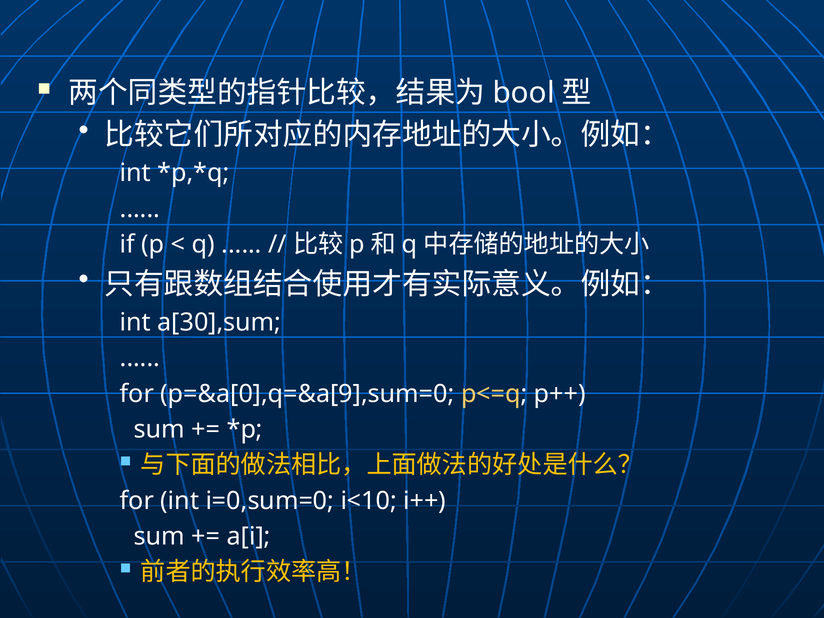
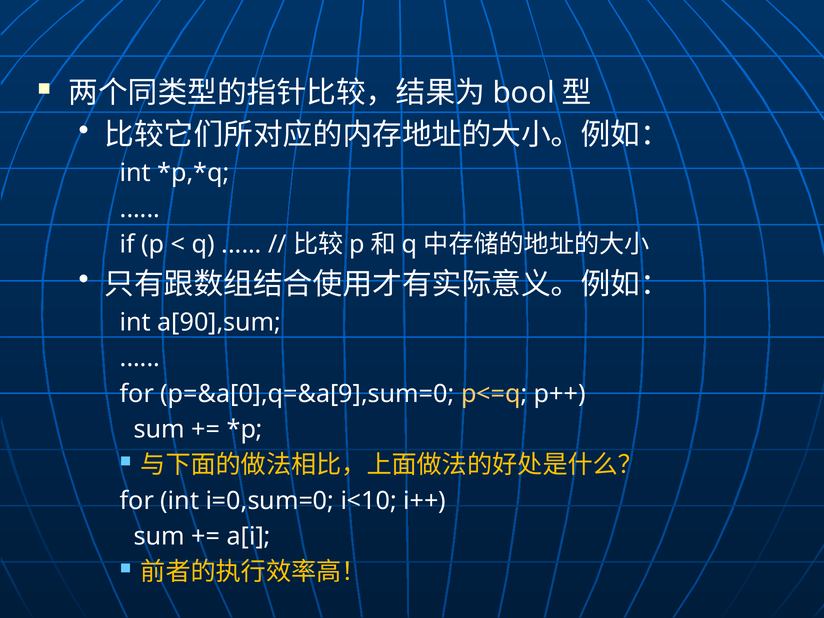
a[30],sum: a[30],sum -> a[90],sum (219, 322)
